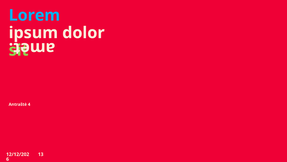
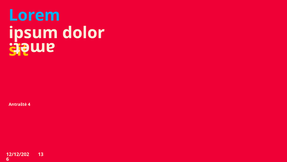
sit colour: light green -> yellow (19, 50)
